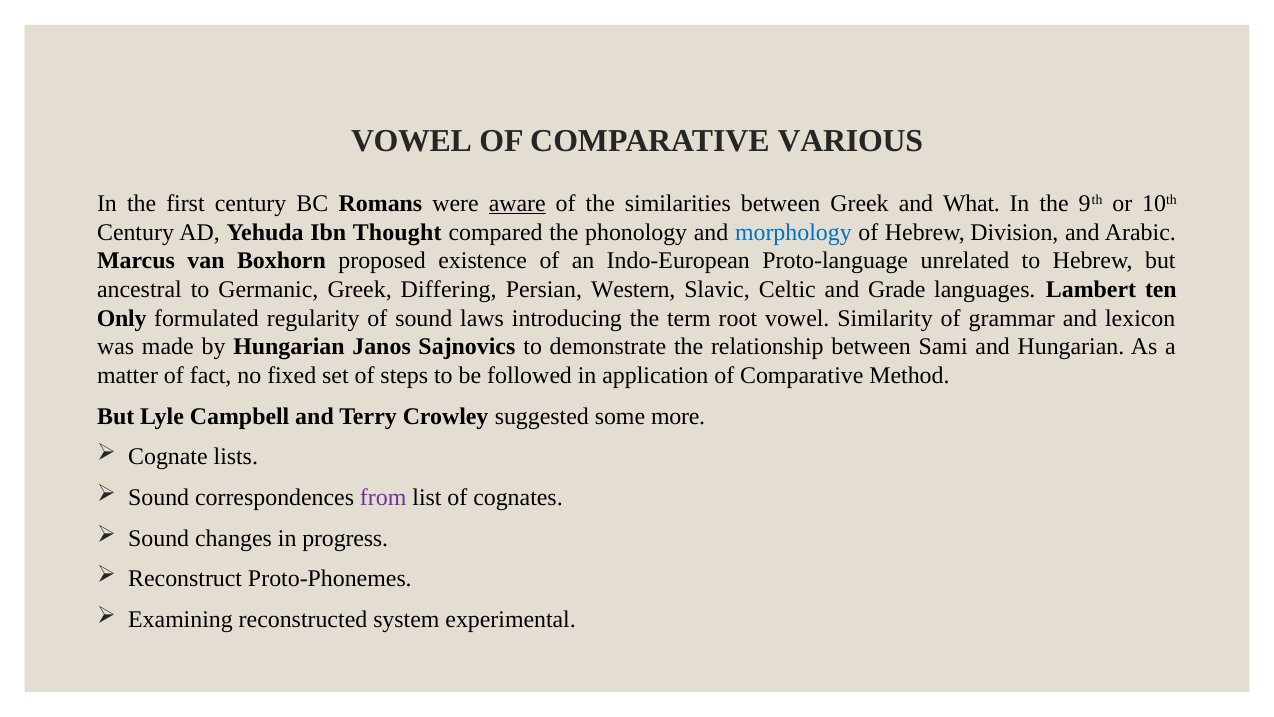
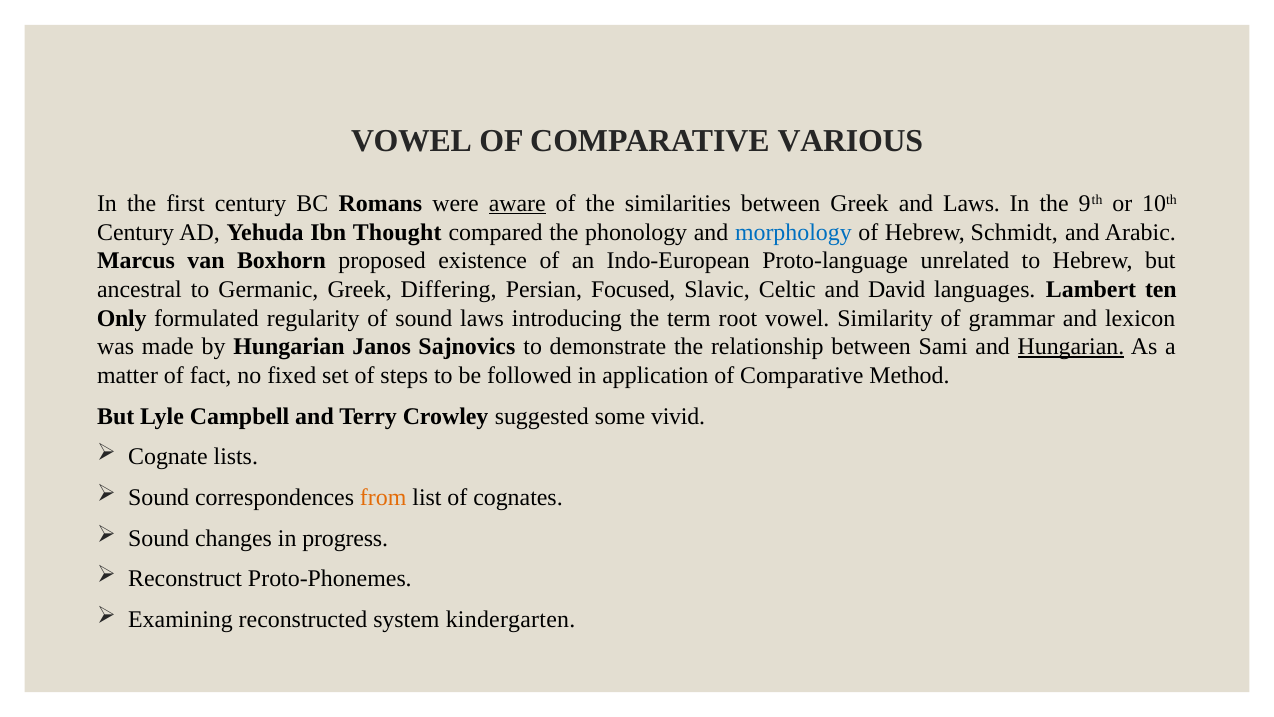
and What: What -> Laws (972, 203)
Division: Division -> Schmidt (1014, 232)
Western: Western -> Focused (633, 289)
Grade: Grade -> David (897, 289)
Hungarian underline: none -> present (1071, 347)
more: more -> vivid (678, 416)
from colour: purple -> orange (383, 497)
experimental: experimental -> kindergarten (511, 619)
